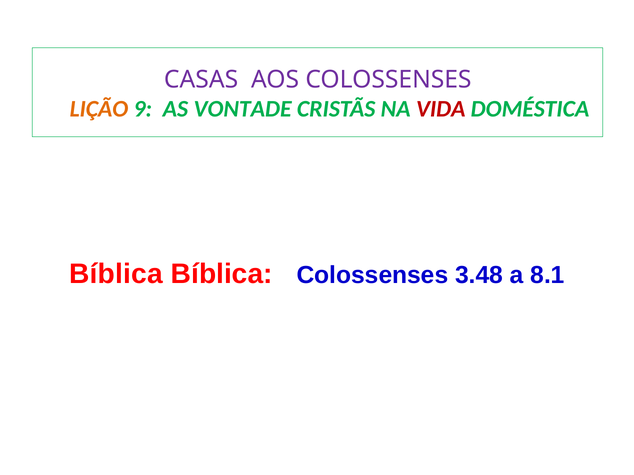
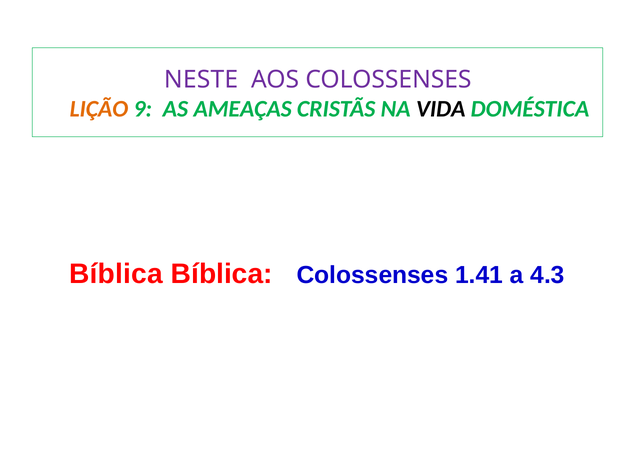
CASAS: CASAS -> NESTE (201, 80)
VONTADE: VONTADE -> AMEAÇAS (243, 109)
VIDA colour: red -> black (441, 109)
3.48: 3.48 -> 1.41 (479, 275)
8.1: 8.1 -> 4.3 (547, 275)
